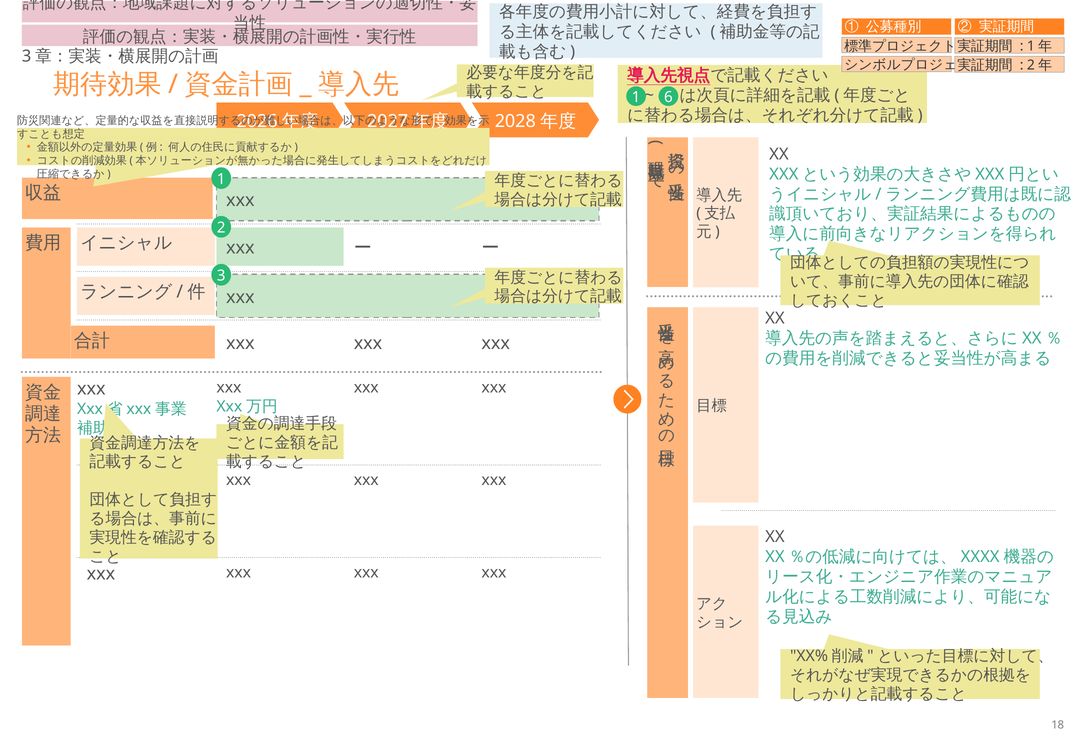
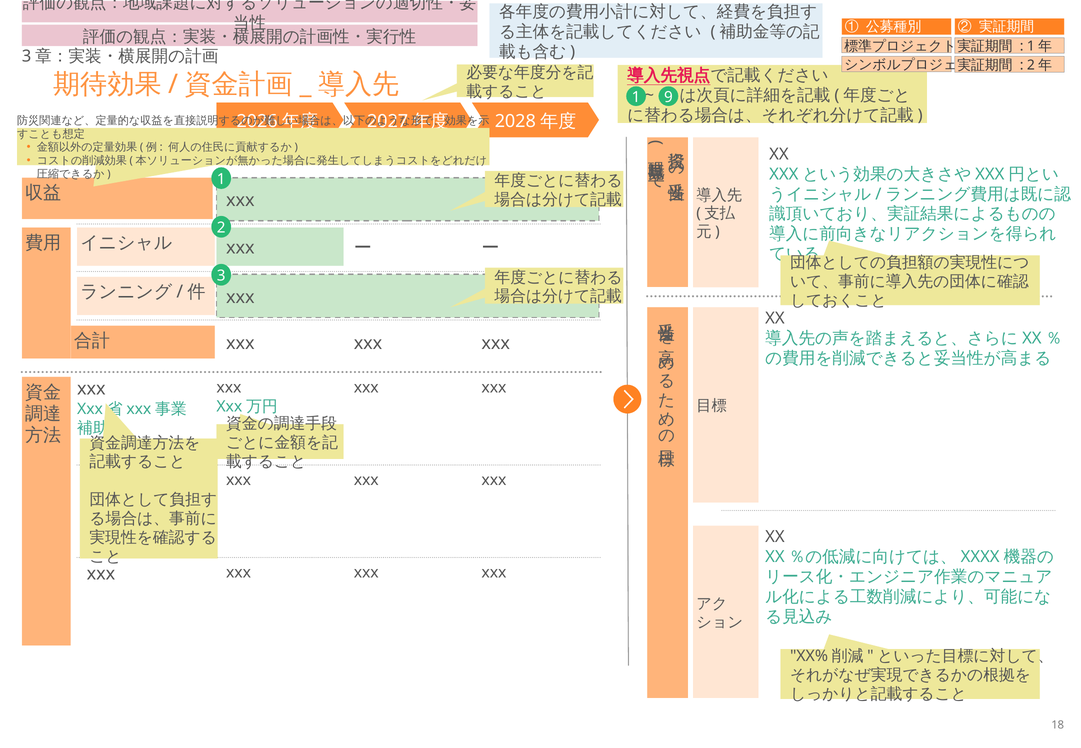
6: 6 -> 9 (668, 97)
